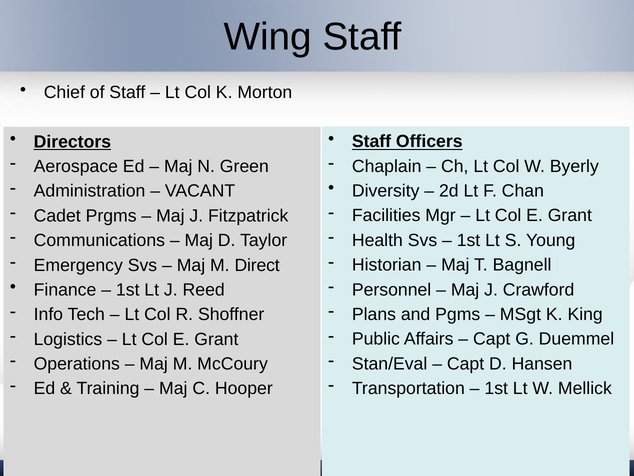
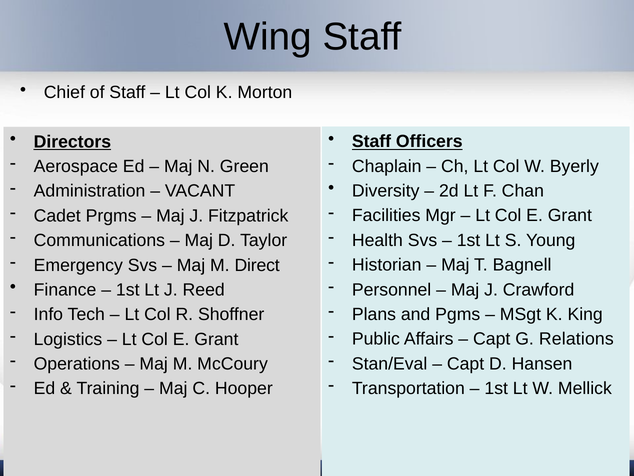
Duemmel: Duemmel -> Relations (576, 339)
